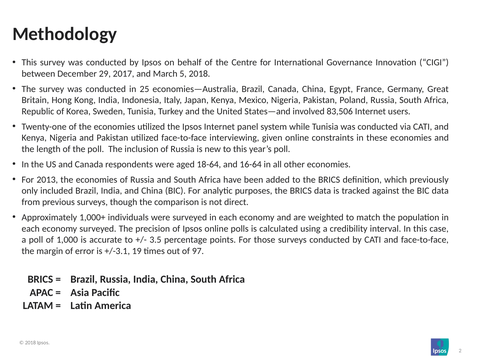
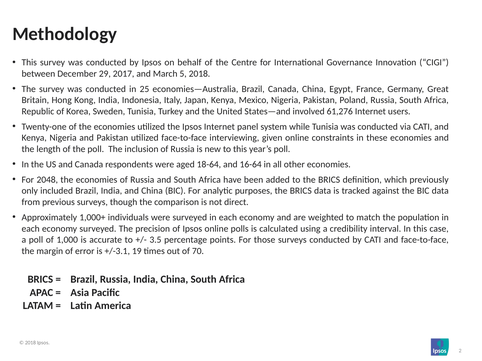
83,506: 83,506 -> 61,276 (340, 112)
2013: 2013 -> 2048 (47, 180)
97: 97 -> 70 (198, 251)
